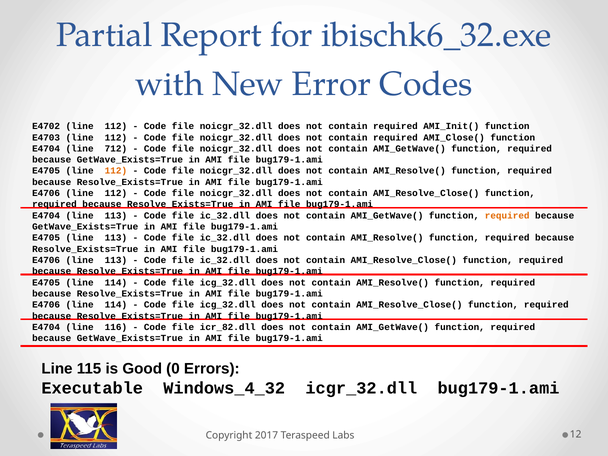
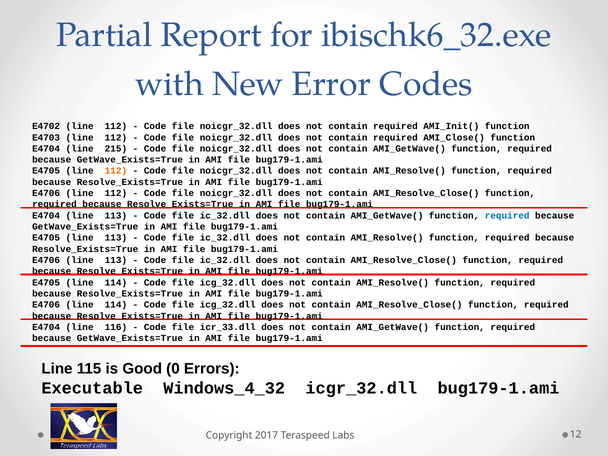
712: 712 -> 215 (116, 149)
required colour: orange -> blue (507, 216)
icr_82.dll: icr_82.dll -> icr_33.dll (228, 327)
